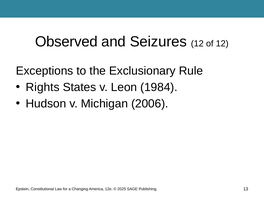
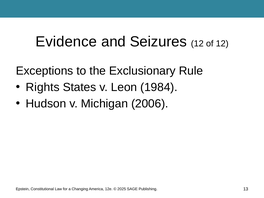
Observed: Observed -> Evidence (66, 42)
